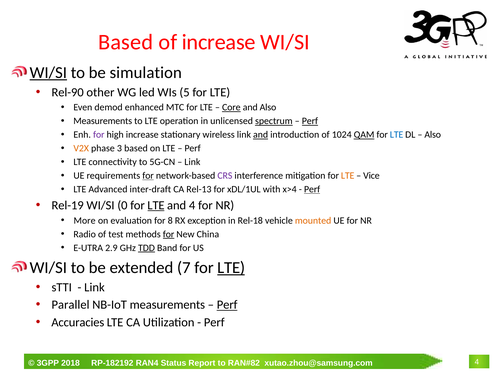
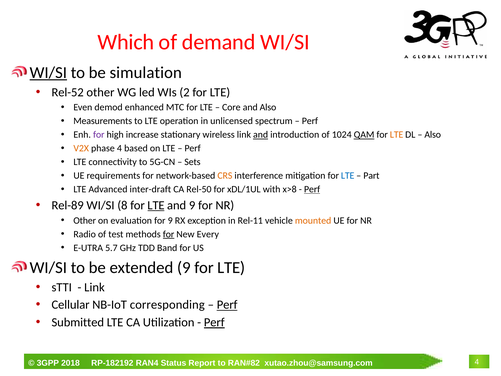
Based: Based -> Which (126, 42)
of increase: increase -> demand (219, 42)
Rel-90: Rel-90 -> Rel-52 (68, 92)
5: 5 -> 2 (185, 92)
Core underline: present -> none (231, 107)
spectrum underline: present -> none (274, 121)
Perf underline: present -> none (310, 121)
LTE colour: blue -> orange (397, 135)
phase 3: 3 -> 4 (119, 148)
Link: Link -> Sets (192, 162)
for underline: present -> none (148, 176)
CRS colour: purple -> orange (225, 176)
LTE colour: orange -> blue (348, 176)
Vice: Vice -> Part (371, 176)
Rel-13: Rel-13 -> Rel-50 (199, 189)
x>4: x>4 -> x>8 (290, 189)
Rel-19: Rel-19 -> Rel-89 (68, 205)
0: 0 -> 8 (122, 205)
and 4: 4 -> 9 (192, 205)
More: More -> Other (85, 220)
for 8: 8 -> 9 (170, 220)
Rel-18: Rel-18 -> Rel-11 (250, 220)
China: China -> Every (208, 234)
2.9: 2.9 -> 5.7 (111, 248)
TDD underline: present -> none (146, 248)
extended 7: 7 -> 9 (184, 267)
LTE underline: present -> none (231, 267)
Parallel: Parallel -> Cellular (71, 305)
NB-IoT measurements: measurements -> corresponding (167, 305)
Accuracies: Accuracies -> Submitted (78, 322)
Perf underline: none -> present (214, 322)
